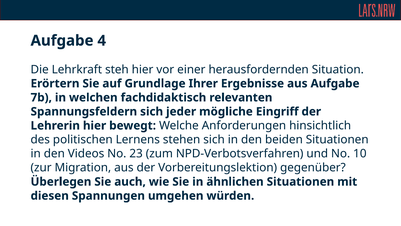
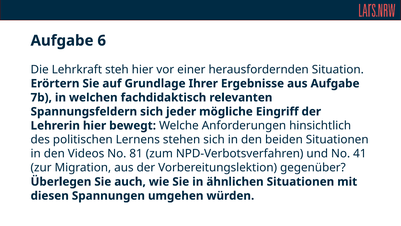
4: 4 -> 6 (102, 41)
23: 23 -> 81 (136, 153)
10: 10 -> 41 (360, 153)
